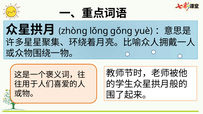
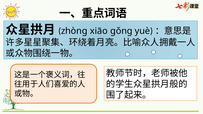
lǒng: lǒng -> xiāo (99, 31)
